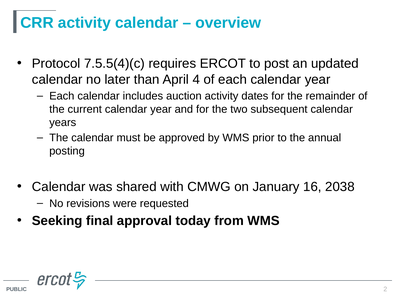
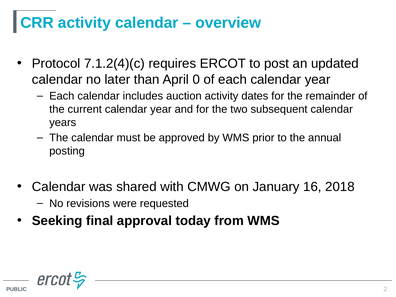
7.5.5(4)(c: 7.5.5(4)(c -> 7.1.2(4)(c (114, 64)
4: 4 -> 0 (196, 79)
2038: 2038 -> 2018 (340, 187)
